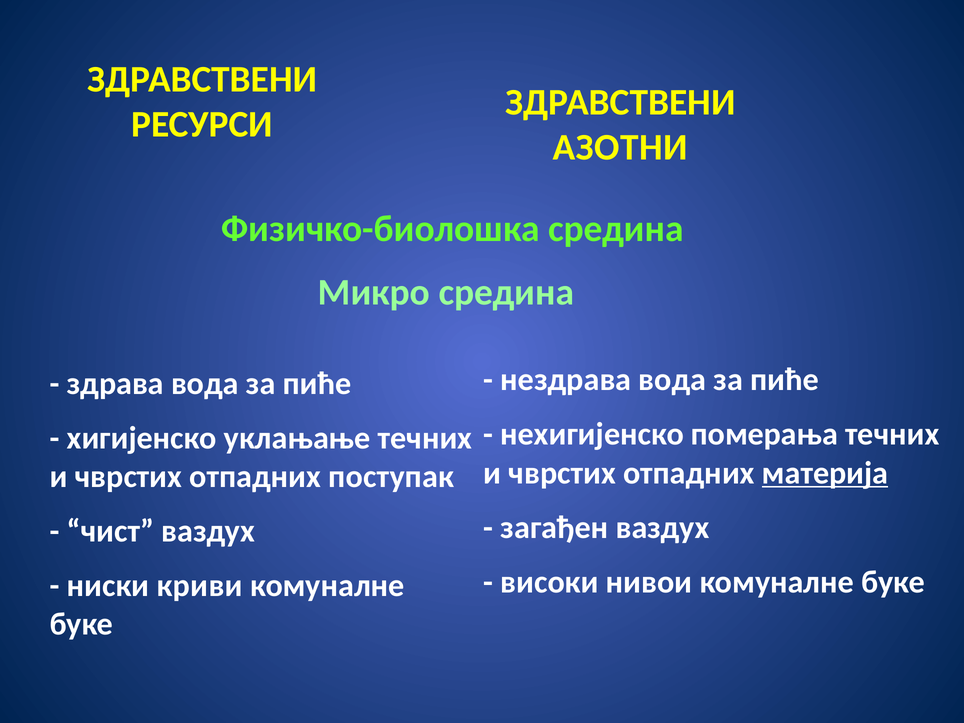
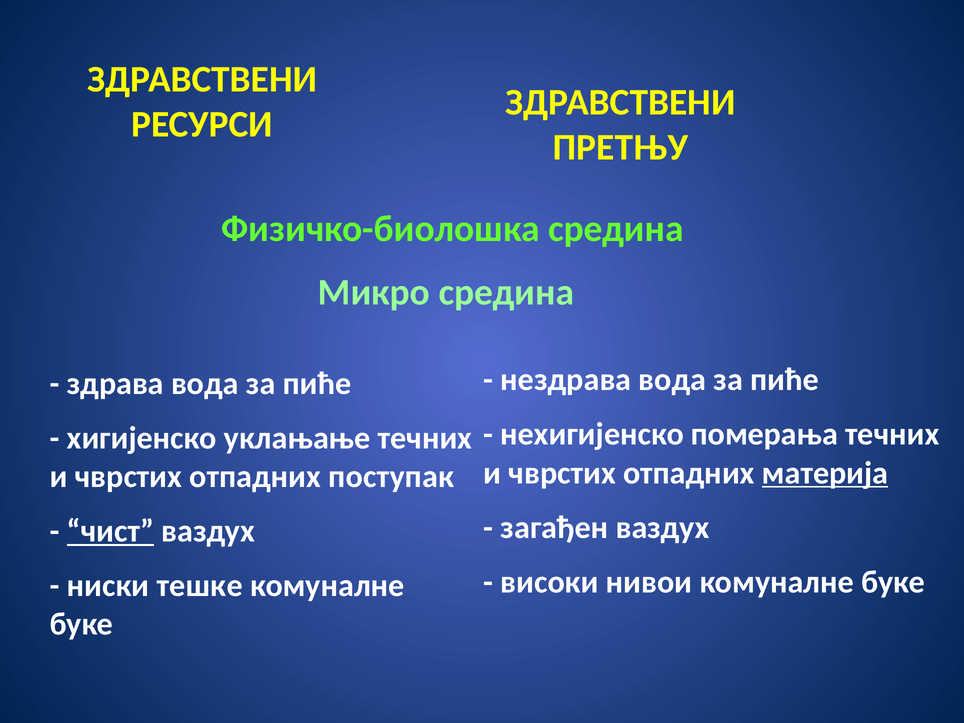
АЗОТНИ: АЗОТНИ -> ПРЕТЊУ (620, 147)
чист underline: none -> present (110, 531)
криви: криви -> тешке (200, 586)
